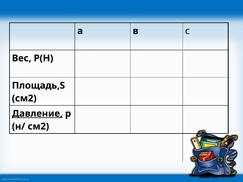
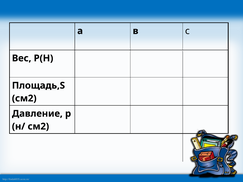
Давление underline: present -> none (37, 114)
